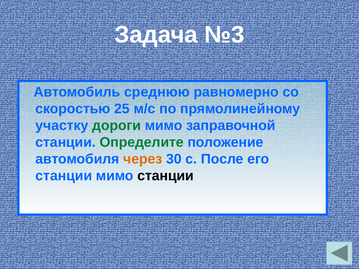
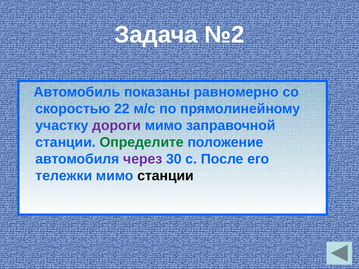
№3: №3 -> №2 (224, 35)
среднюю: среднюю -> показаны (157, 92)
25: 25 -> 22 (122, 109)
дороги colour: green -> purple (117, 126)
через colour: orange -> purple (143, 159)
станции: станции -> тележки (64, 176)
